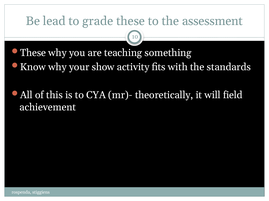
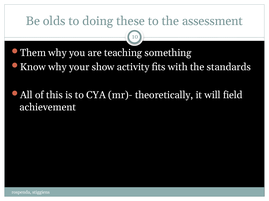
lead: lead -> olds (54, 21)
grade: grade -> doing (98, 21)
These: These -> Them (33, 53)
